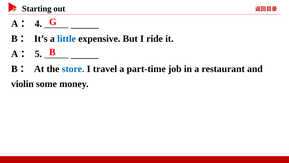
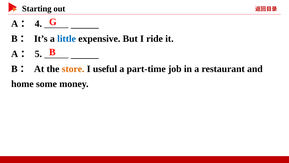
store colour: blue -> orange (73, 69)
travel: travel -> useful (105, 69)
violin: violin -> home (22, 84)
